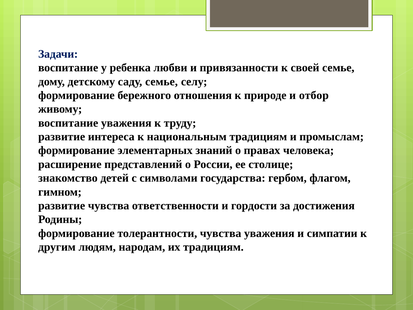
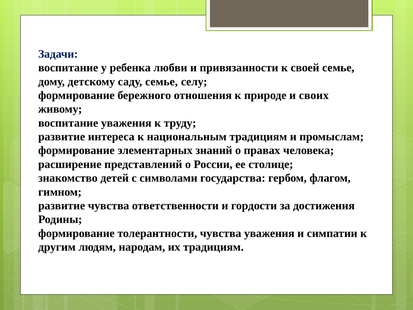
отбор: отбор -> своих (314, 95)
